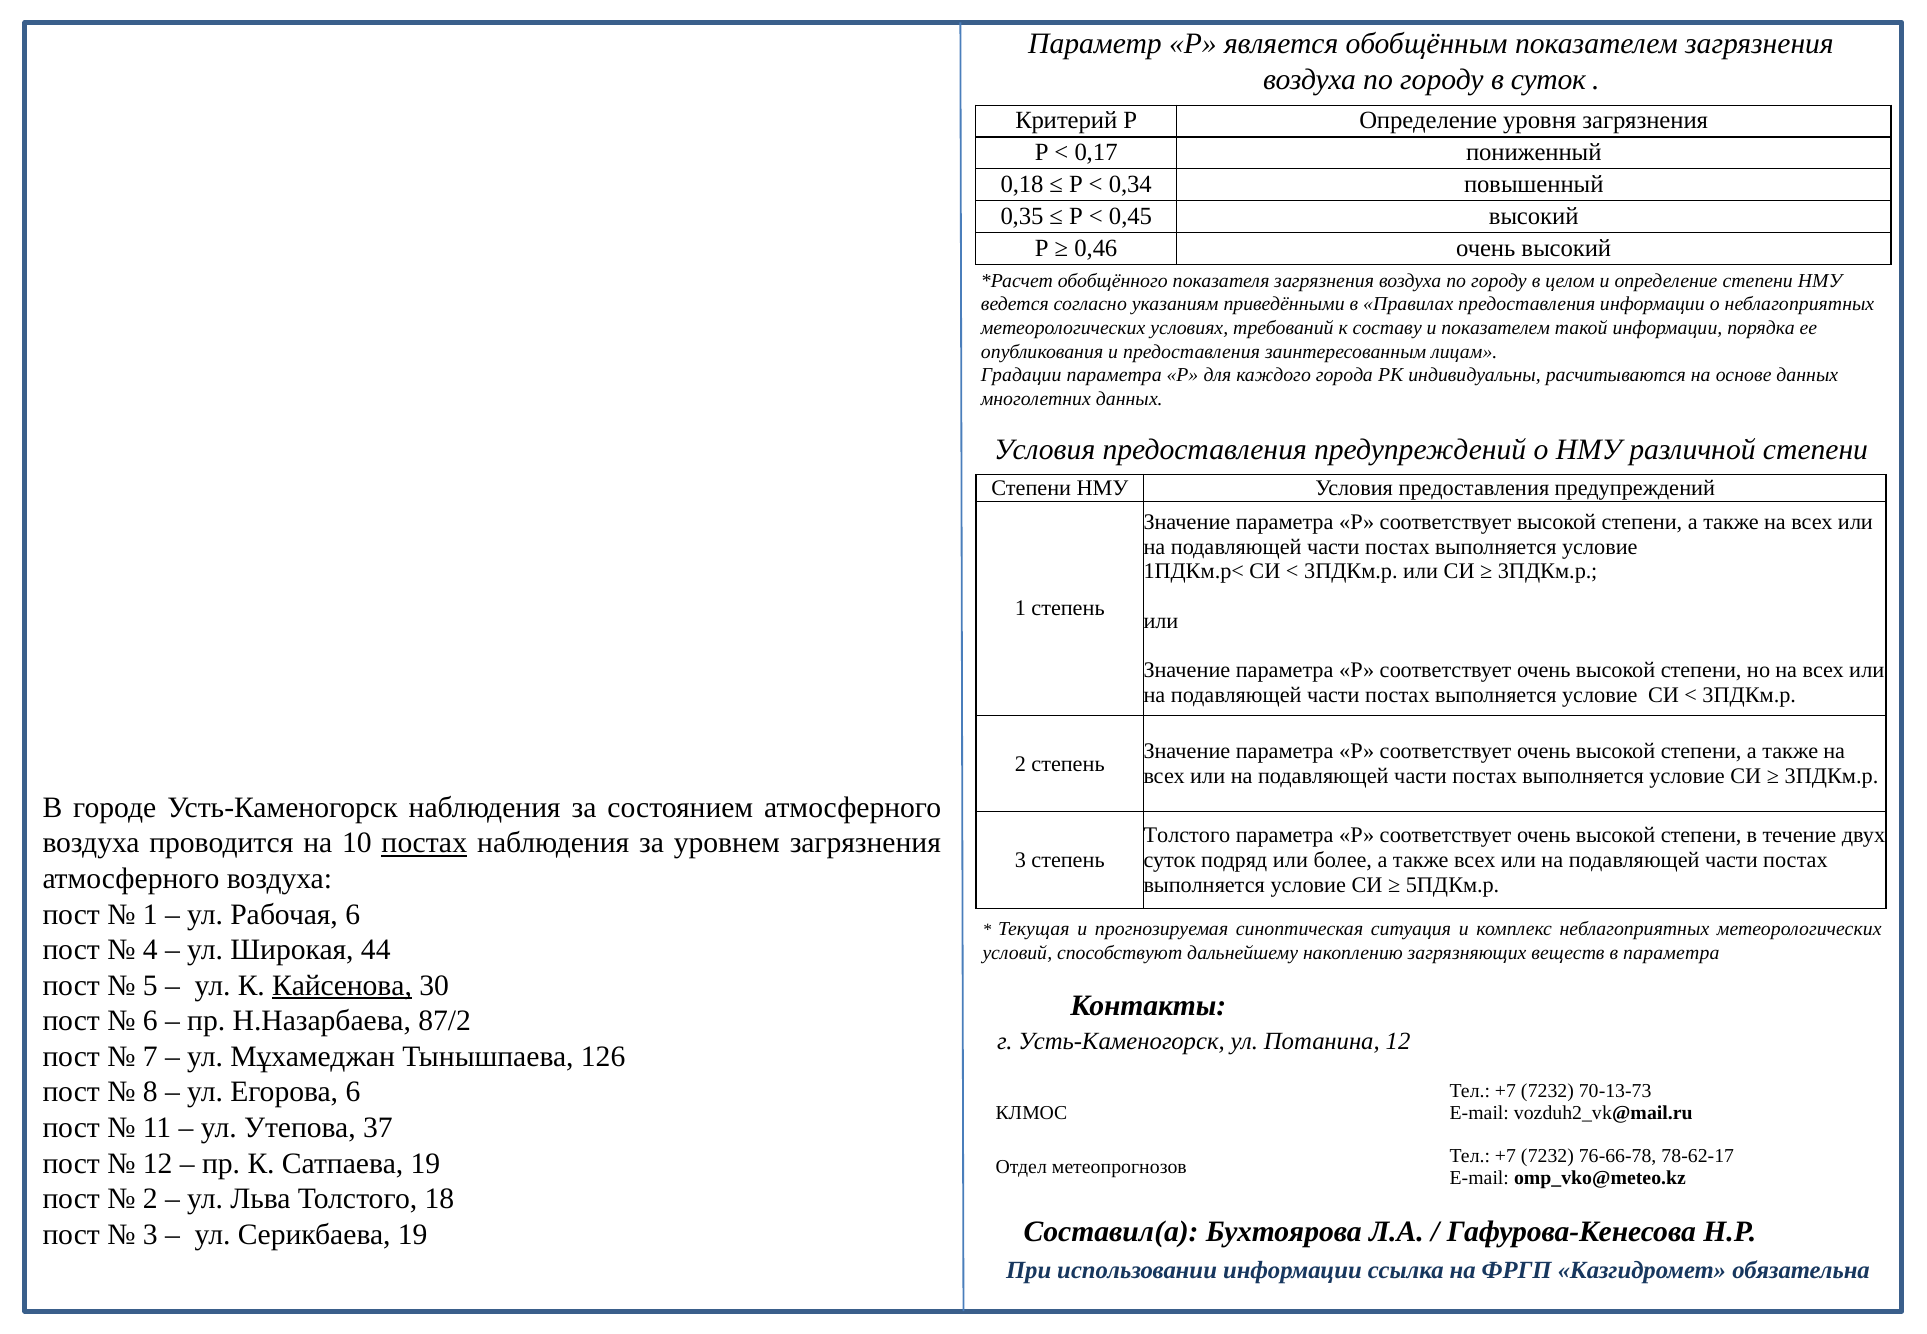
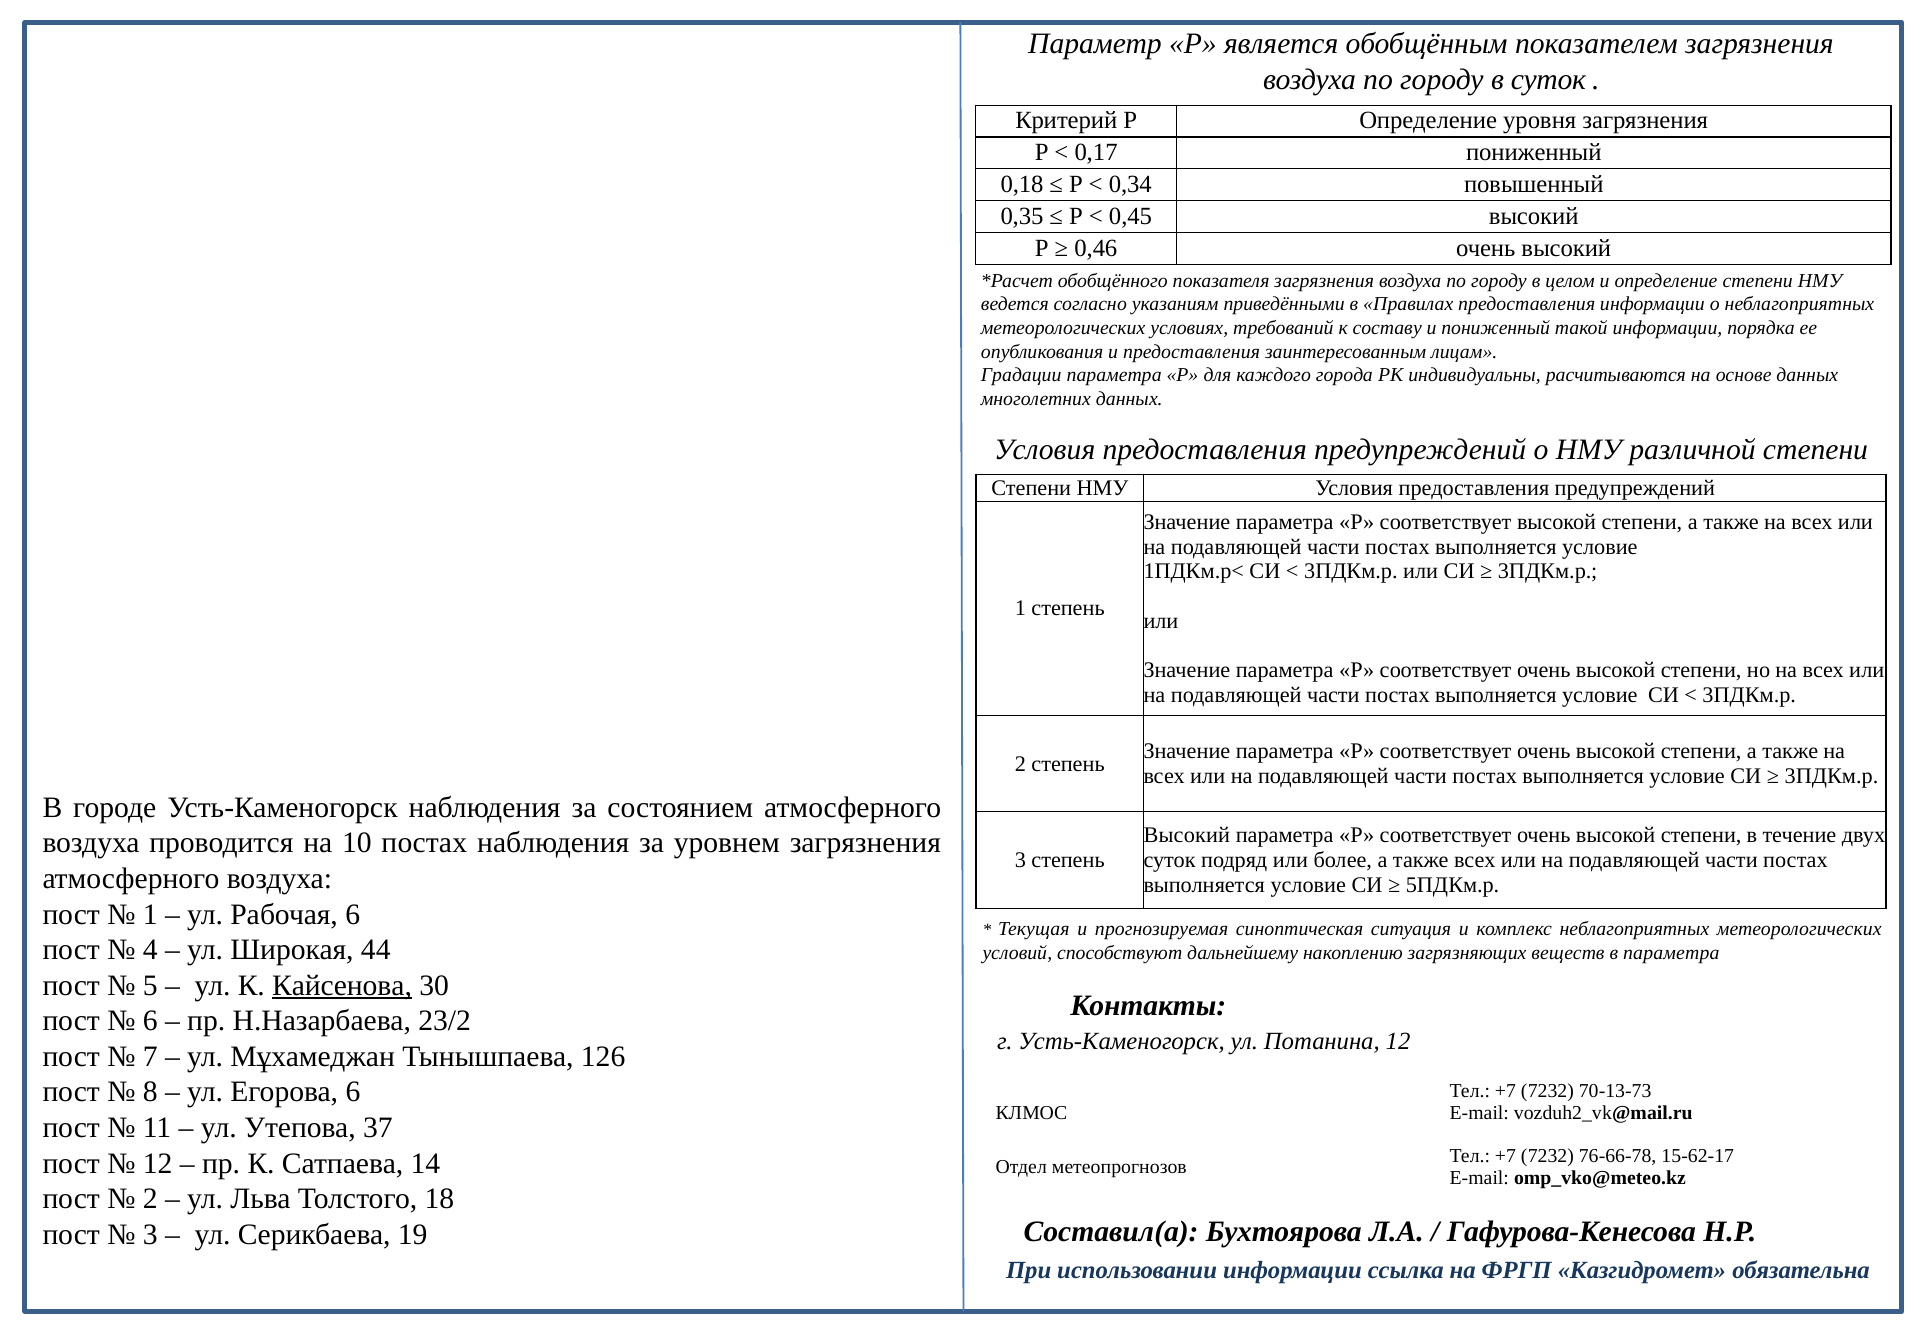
и показателем: показателем -> пониженный (1496, 328)
Толстого: Толстого -> Высокий (1187, 836)
постах underline: present -> none (424, 843)
87/2: 87/2 -> 23/2 (445, 1021)
78-62-17: 78-62-17 -> 15-62-17 (1698, 1156)
Сатпаева 19: 19 -> 14 (425, 1163)
